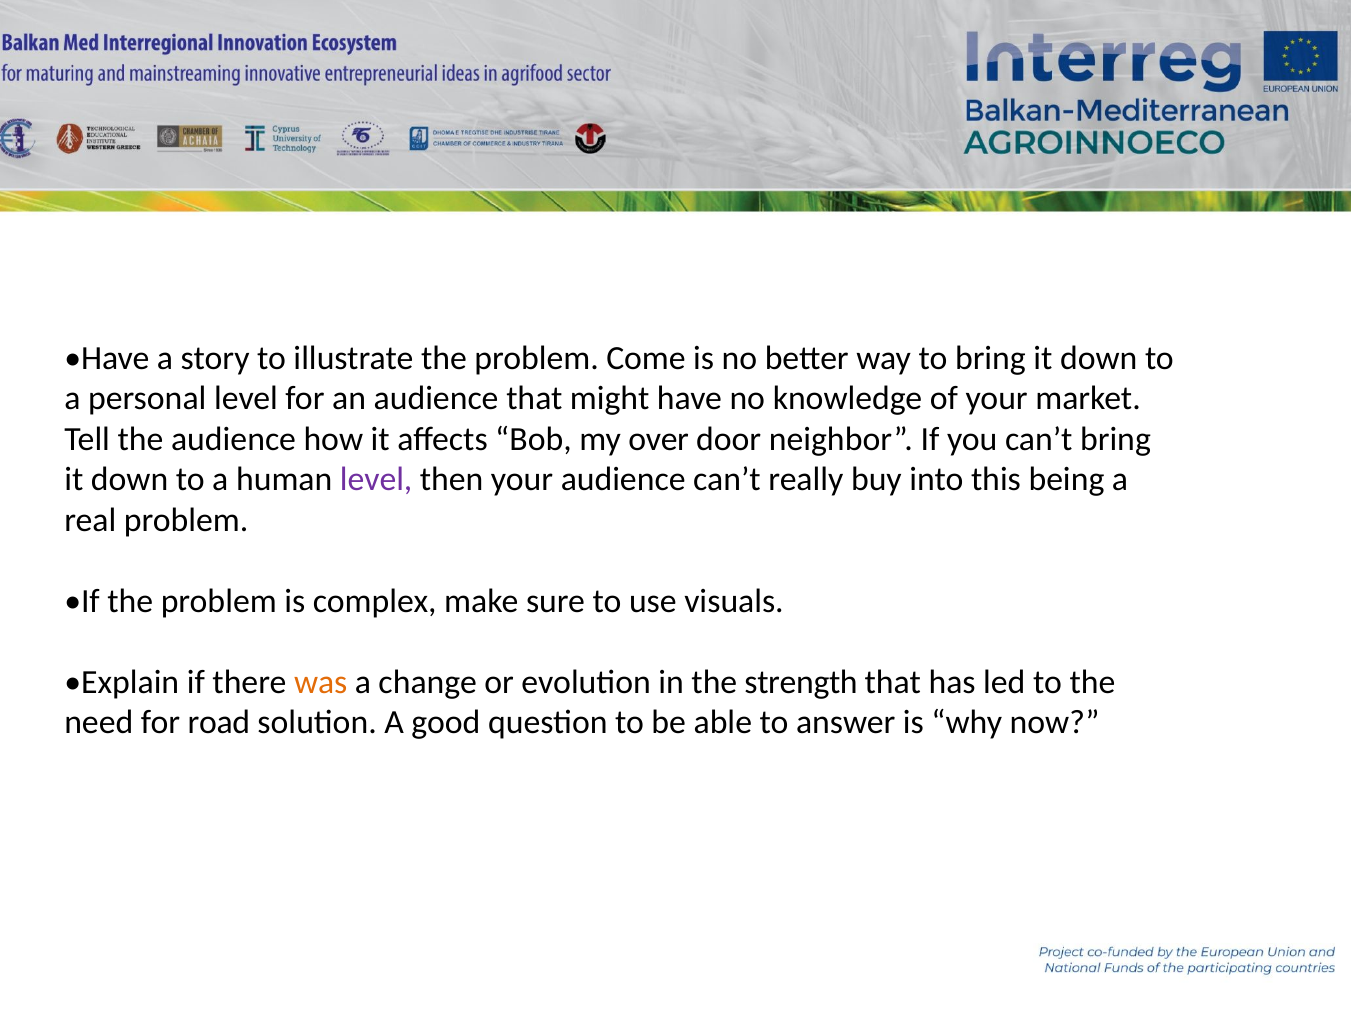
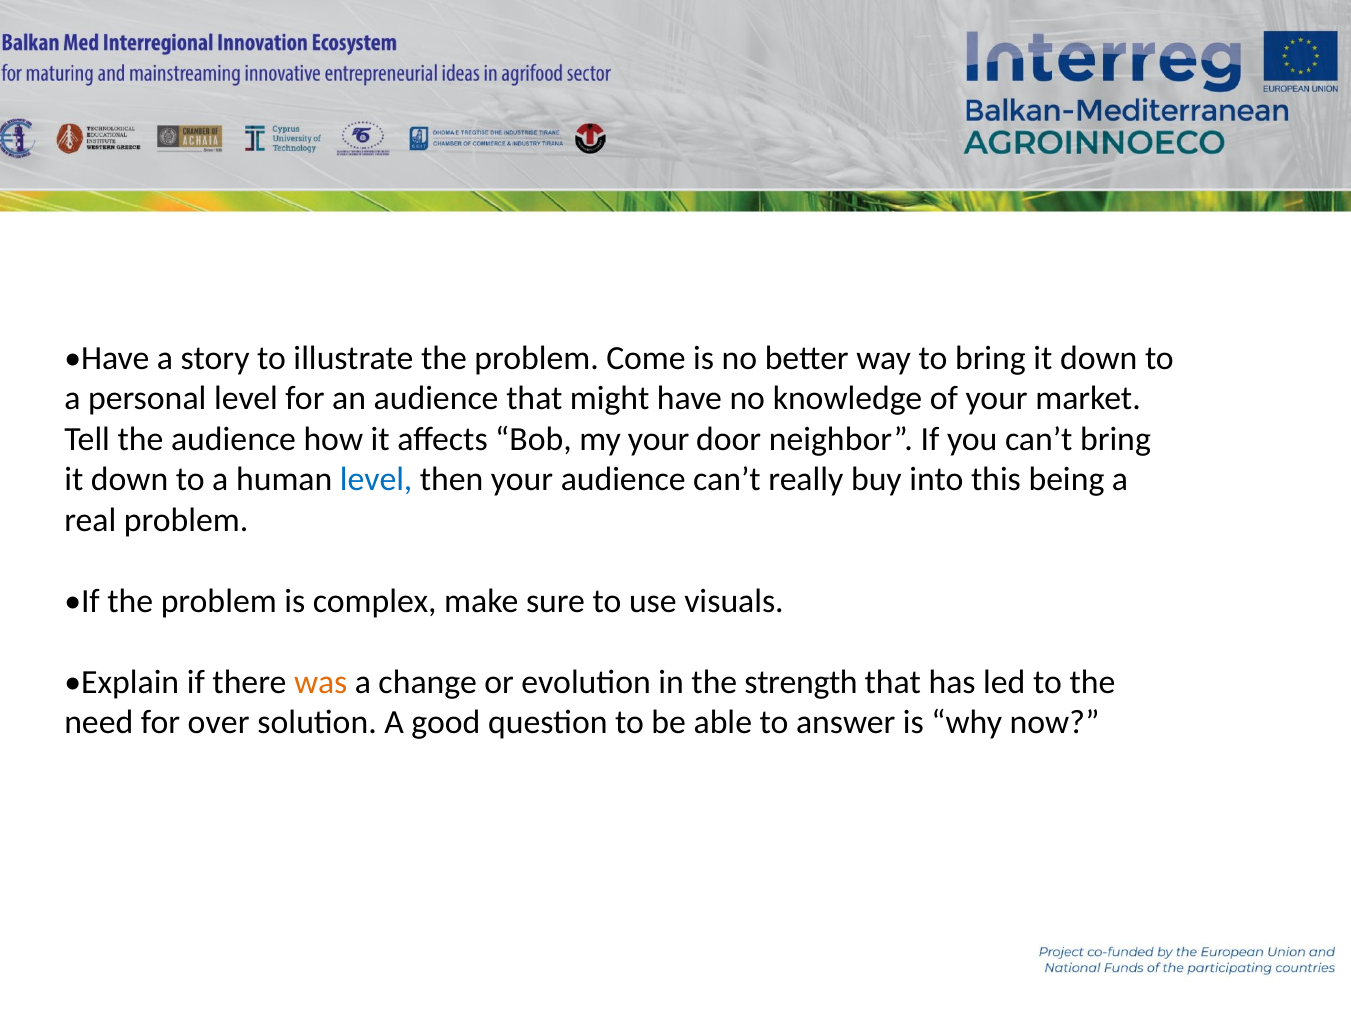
my over: over -> your (659, 439)
level colour: purple -> blue (376, 480)
road: road -> over (219, 723)
